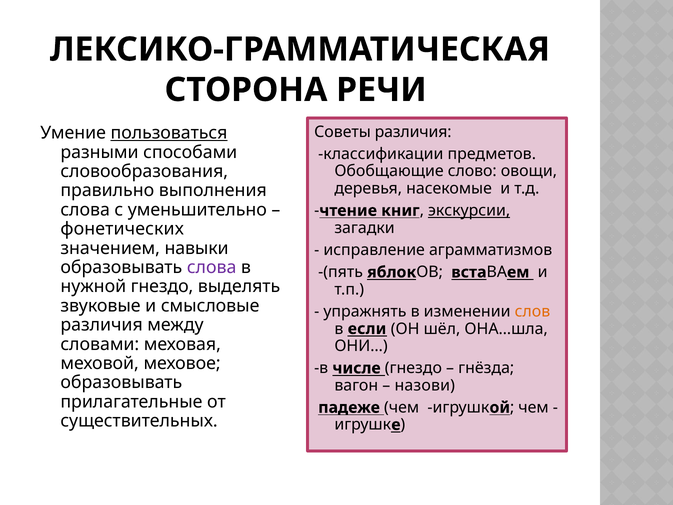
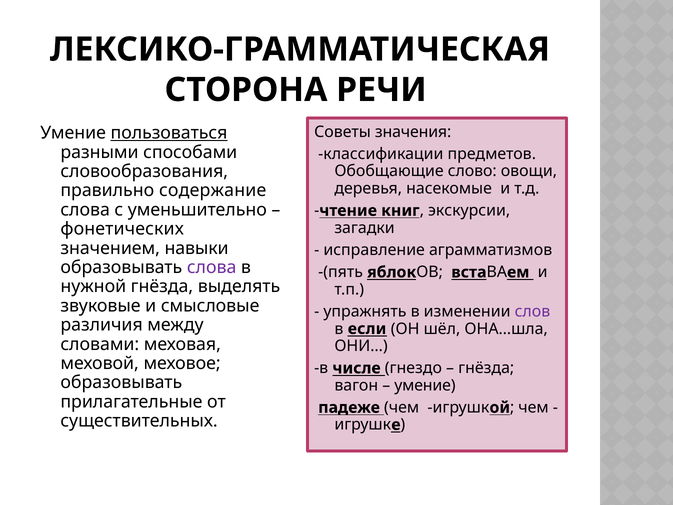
Советы различия: различия -> значения (413, 132)
выполнения: выполнения -> содержание (213, 191)
экскурсии underline: present -> none (469, 210)
нужной гнездо: гнездо -> гнёзда (162, 286)
слов colour: orange -> purple (532, 311)
назови: назови -> умение (425, 385)
